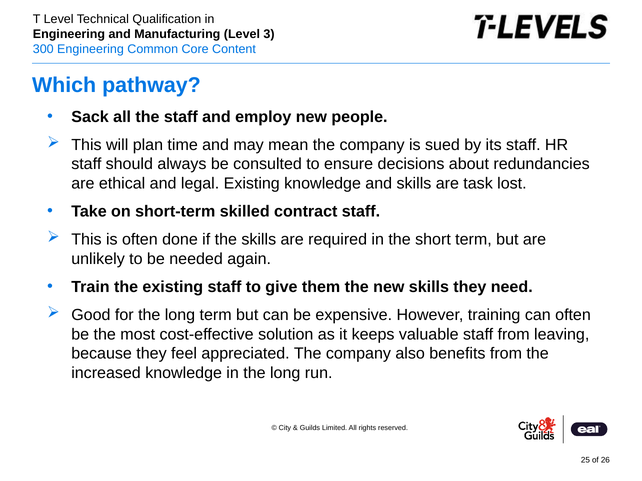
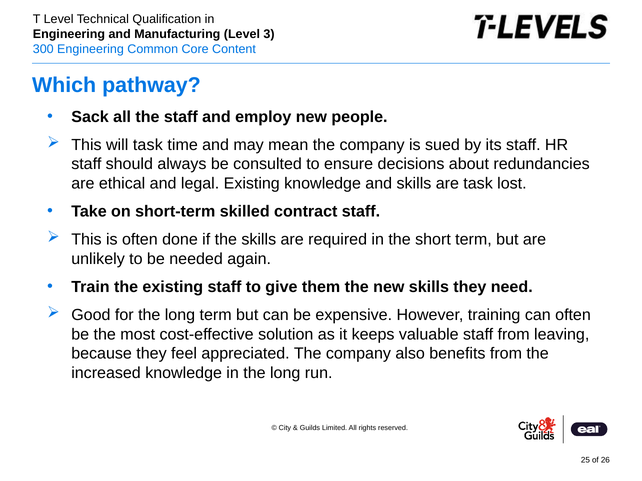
will plan: plan -> task (148, 145)
